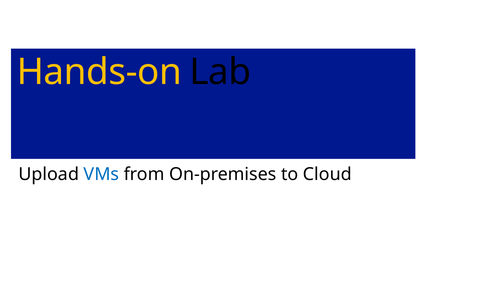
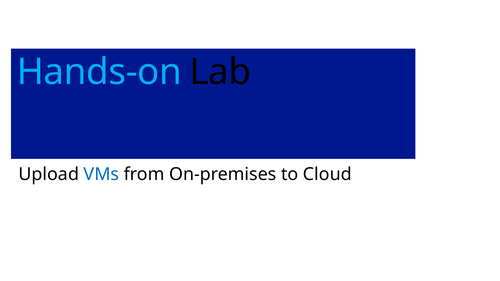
Hands-on colour: yellow -> light blue (99, 72)
